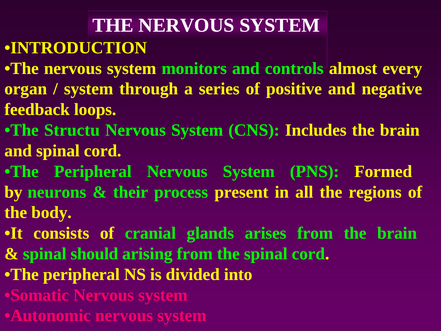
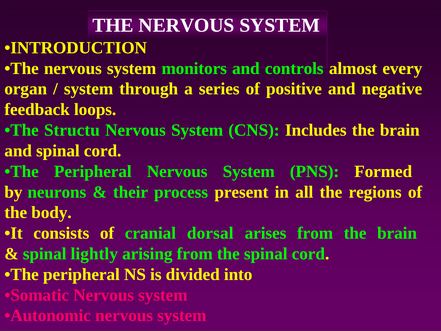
glands: glands -> dorsal (210, 233)
should: should -> lightly (94, 254)
